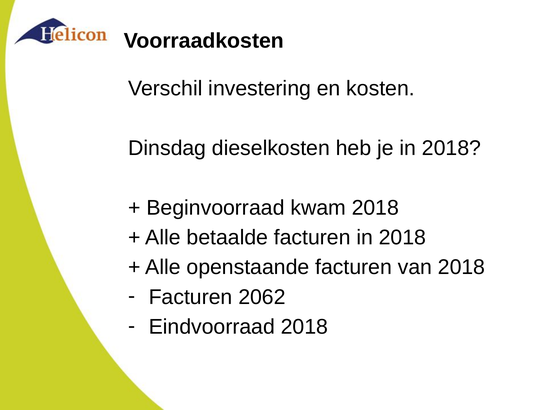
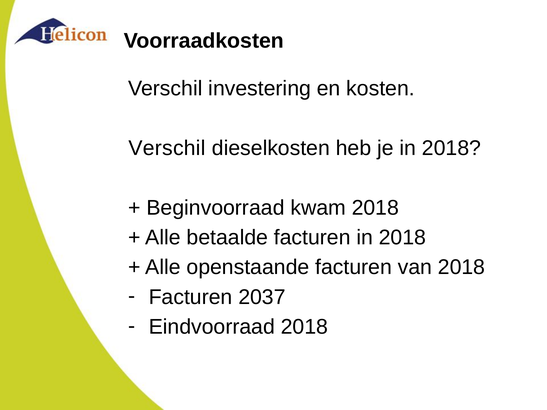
Dinsdag: Dinsdag -> Verschil (167, 148)
2062: 2062 -> 2037 (262, 297)
